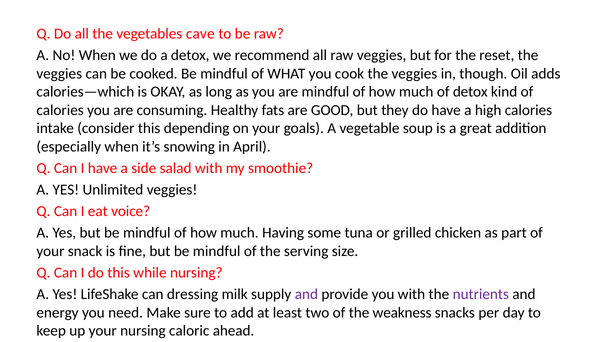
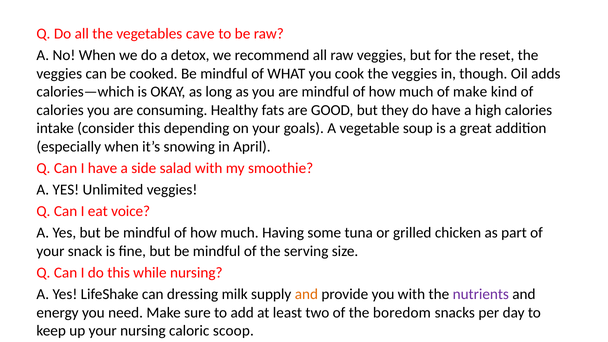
of detox: detox -> make (470, 92)
and colour: purple -> orange (306, 294)
weakness: weakness -> boredom (402, 313)
ahead: ahead -> scoop (233, 331)
